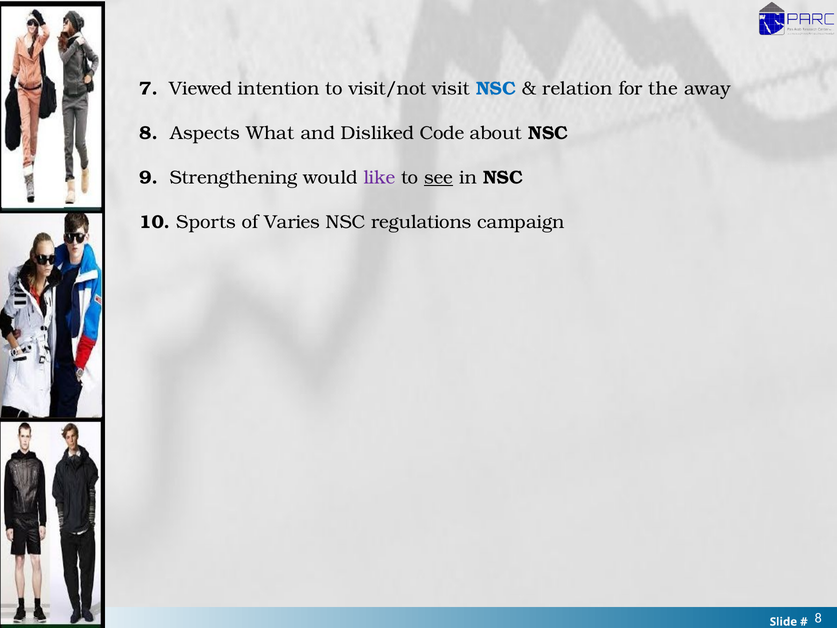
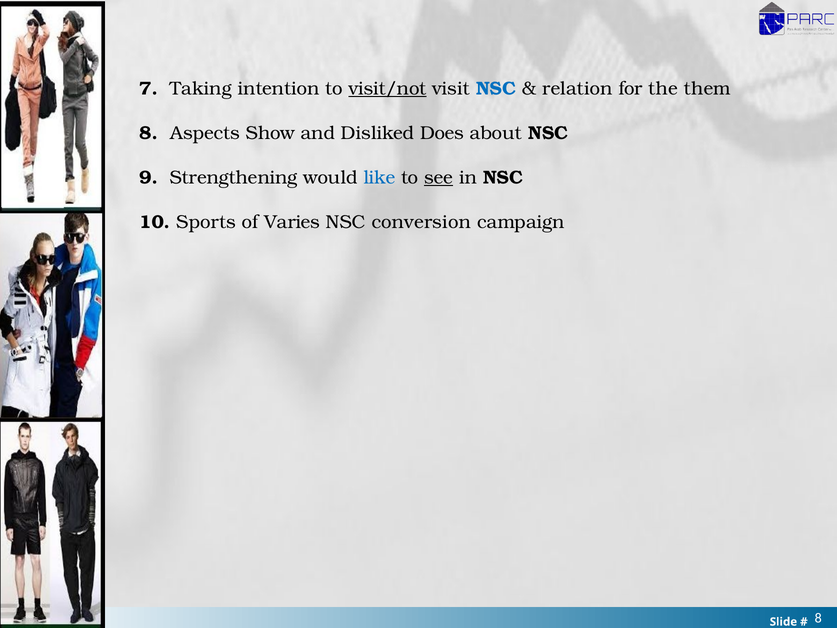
Viewed: Viewed -> Taking (201, 88)
visit/not underline: none -> present (388, 88)
away: away -> them (707, 88)
What: What -> Show (270, 133)
Code: Code -> Does (442, 133)
like colour: purple -> blue (379, 178)
regulations: regulations -> conversion (421, 222)
